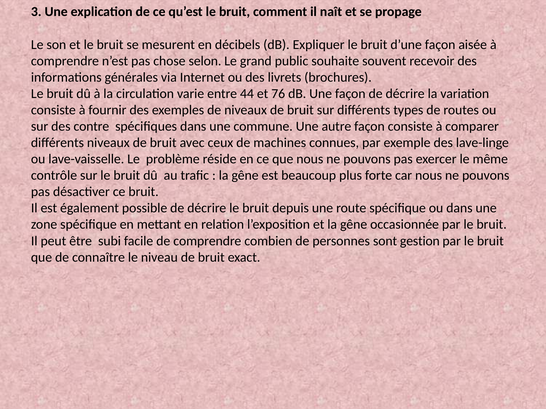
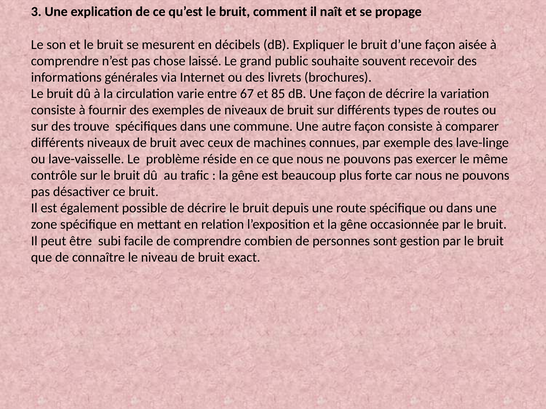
selon: selon -> laissé (205, 61)
44: 44 -> 67 (247, 94)
76: 76 -> 85 (278, 94)
contre: contre -> trouve (91, 126)
